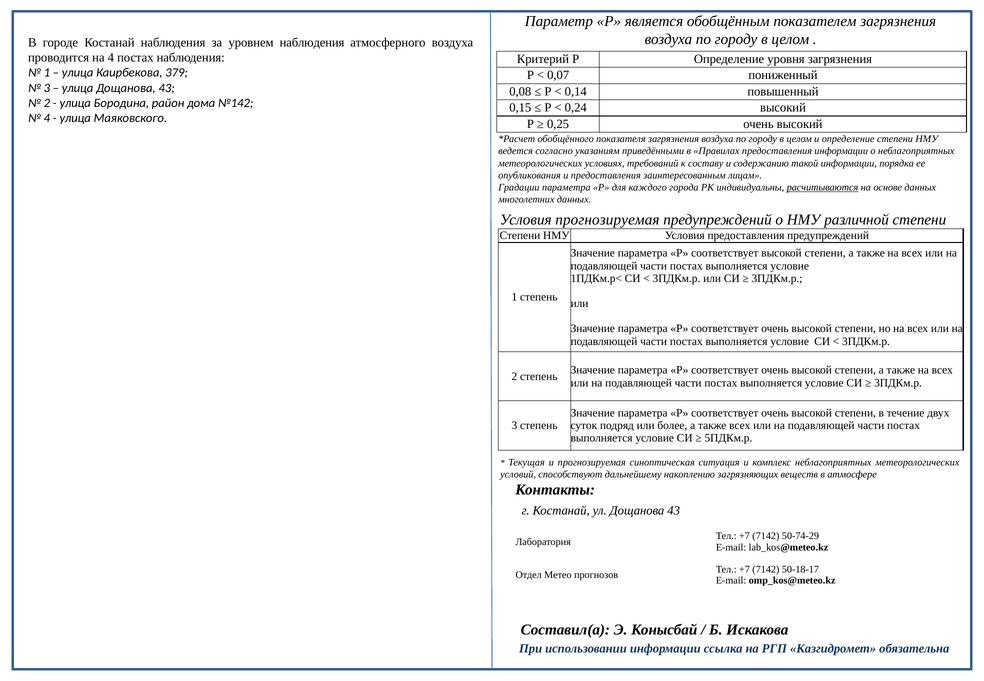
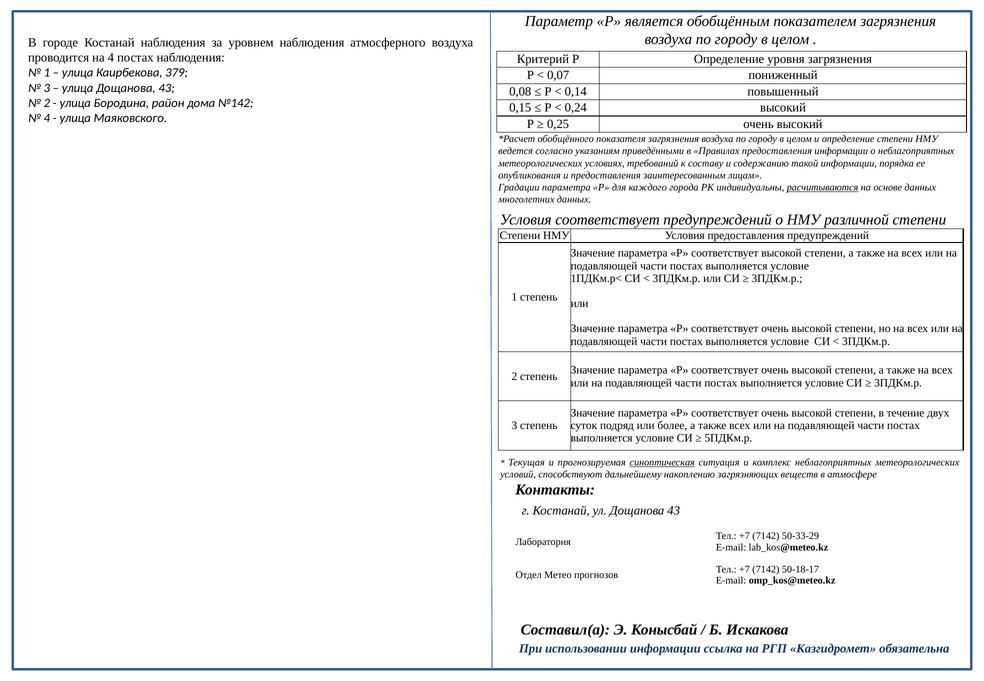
Условия прогнозируемая: прогнозируемая -> соответствует (608, 220)
синоптическая underline: none -> present (662, 463)
50-74-29: 50-74-29 -> 50-33-29 (800, 536)
